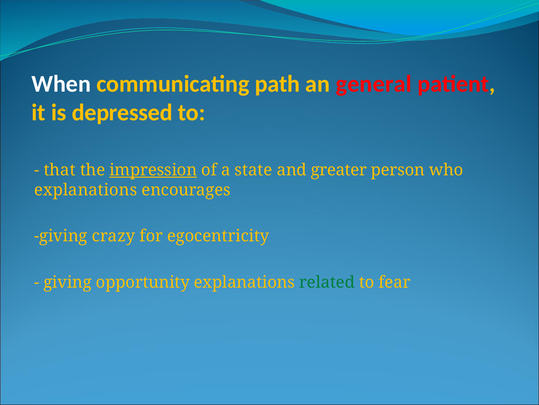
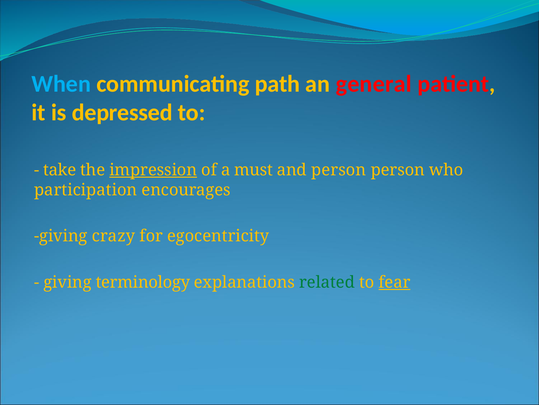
When colour: white -> light blue (61, 84)
that: that -> take (60, 170)
state: state -> must (254, 170)
and greater: greater -> person (339, 170)
explanations: explanations -> participation (86, 190)
opportunity: opportunity -> terminology (143, 282)
fear underline: none -> present (394, 282)
